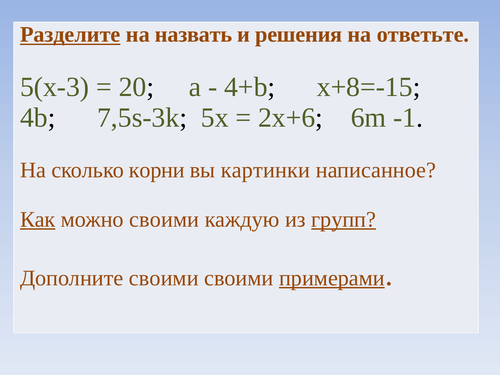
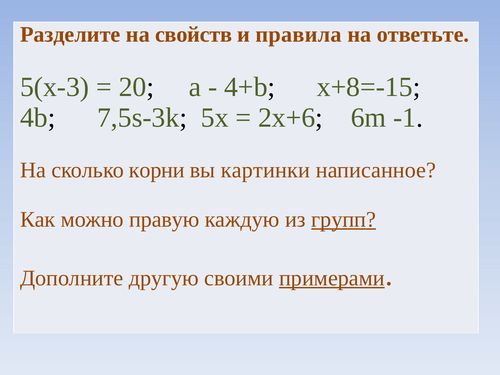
Разделите underline: present -> none (70, 35)
назвать: назвать -> свойств (194, 35)
решения: решения -> правила (299, 35)
Как underline: present -> none (38, 220)
можно своими: своими -> правую (164, 220)
Дополните своими: своими -> другую (164, 278)
